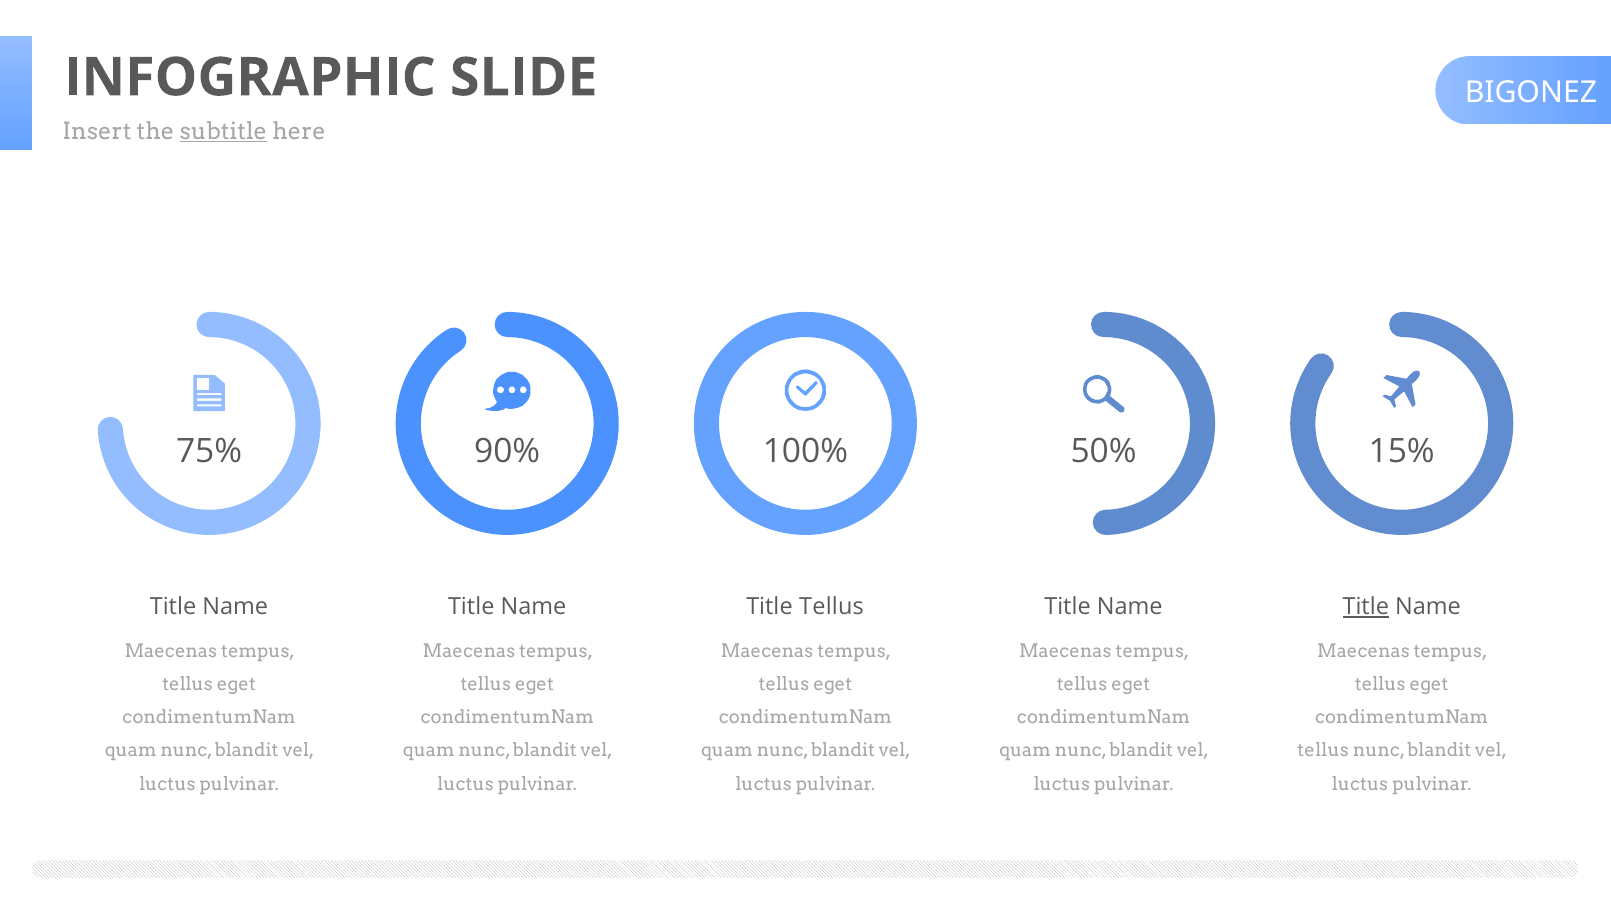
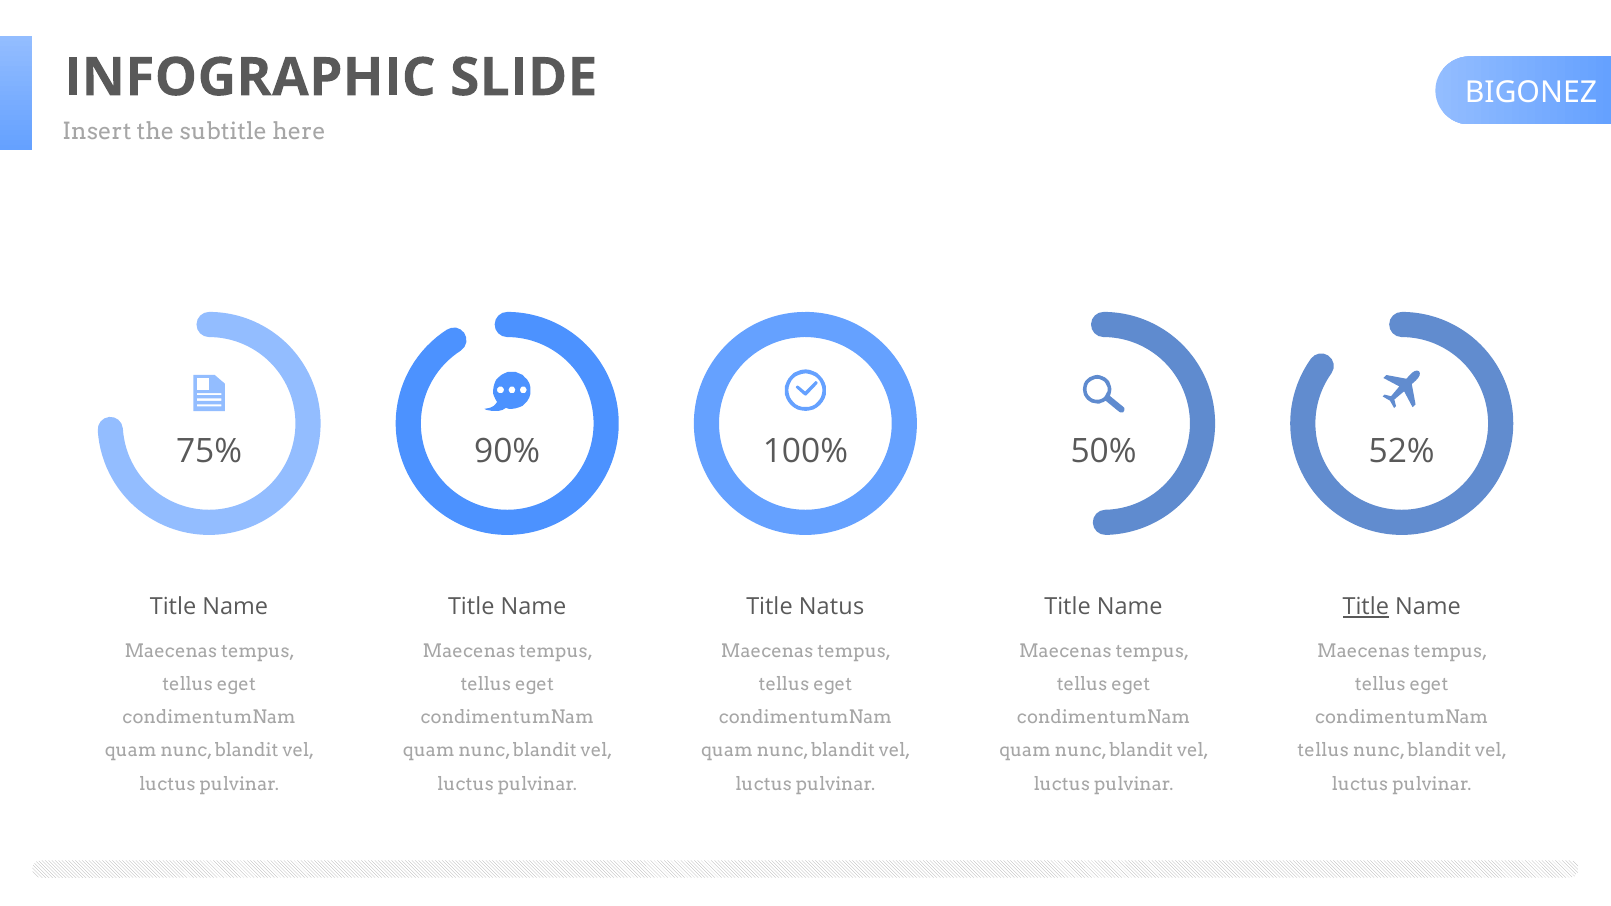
subtitle underline: present -> none (223, 131)
15%: 15% -> 52% (1402, 452)
Title Tellus: Tellus -> Natus (832, 607)
